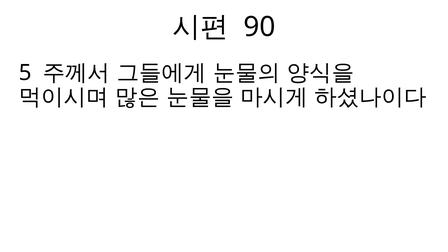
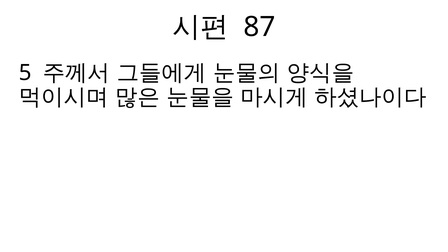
90: 90 -> 87 (260, 27)
